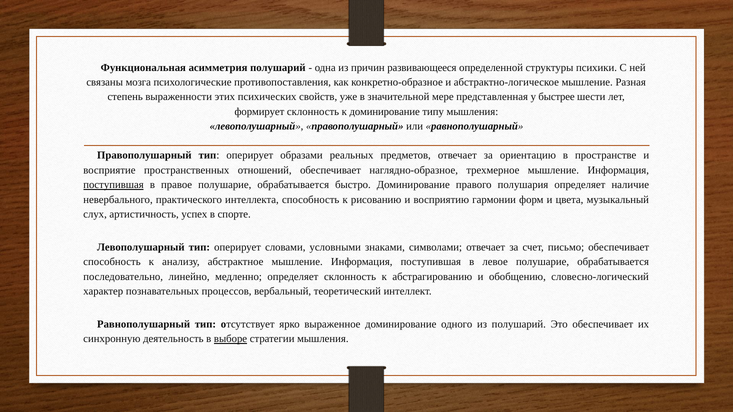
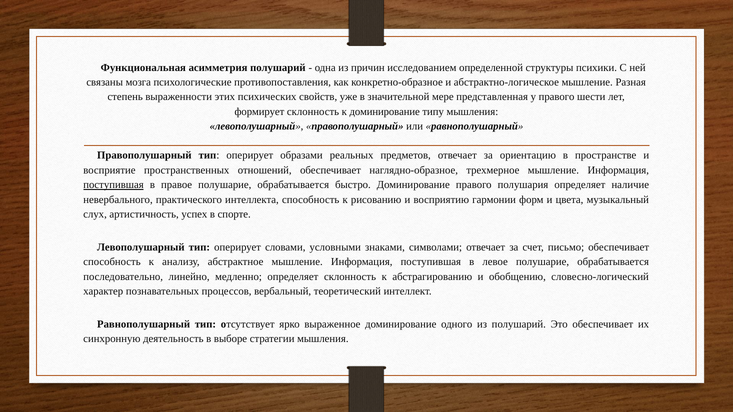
развивающееся: развивающееся -> исследованием (422, 68)
у быстрее: быстрее -> правого (557, 97)
выборе underline: present -> none (231, 339)
